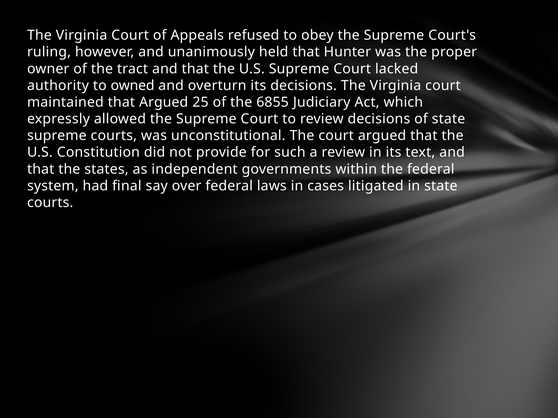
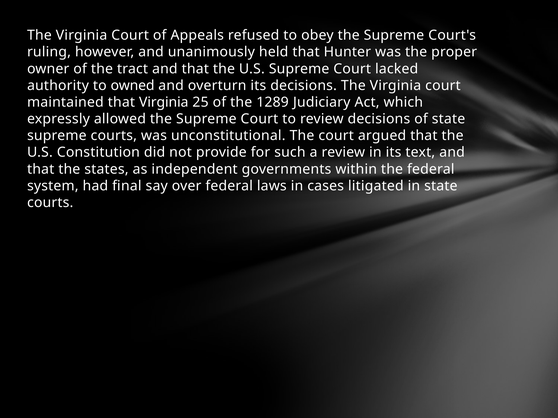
that Argued: Argued -> Virginia (164, 102)
6855: 6855 -> 1289 (273, 102)
